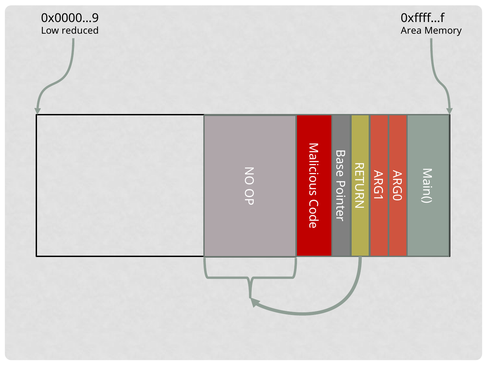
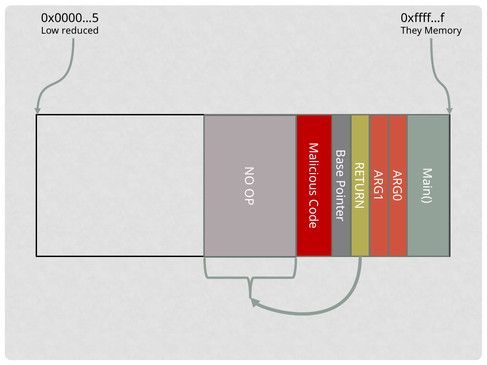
0x0000…9: 0x0000…9 -> 0x0000…5 (70, 18)
Area: Area -> They (411, 31)
